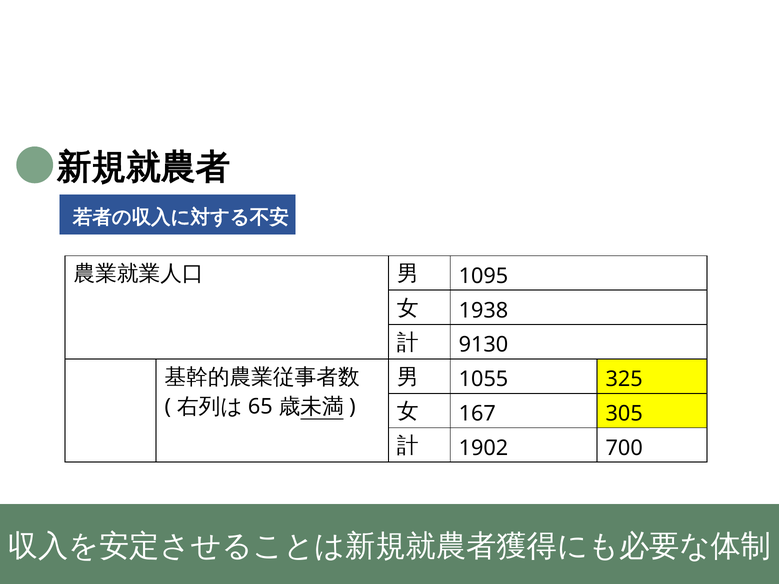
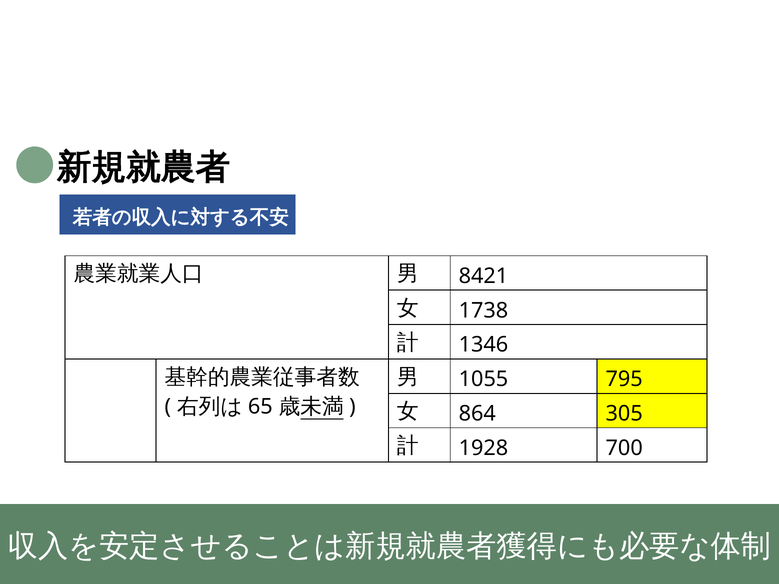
1095: 1095 -> 8421 (483, 276)
1938: 1938 -> 1738 (483, 311)
9130: 9130 -> 1346 (483, 345)
325: 325 -> 795 (624, 379)
167: 167 -> 864 (477, 414)
1902: 1902 -> 1928 (483, 448)
